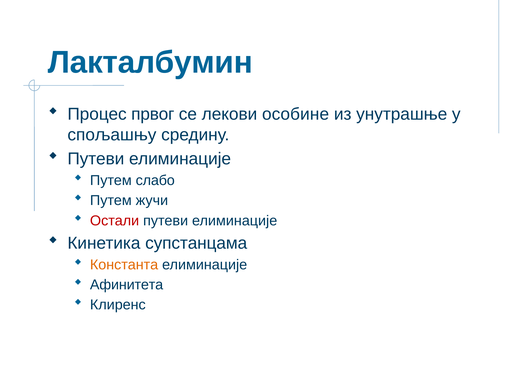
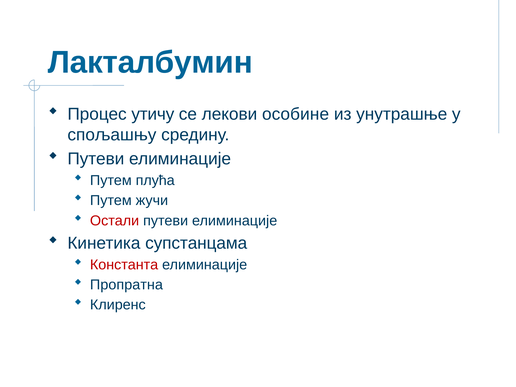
првог: првог -> утичу (153, 114)
слабо: слабо -> плућа (155, 180)
Константа colour: orange -> red (124, 265)
Афинитета: Афинитета -> Пропратна (126, 285)
